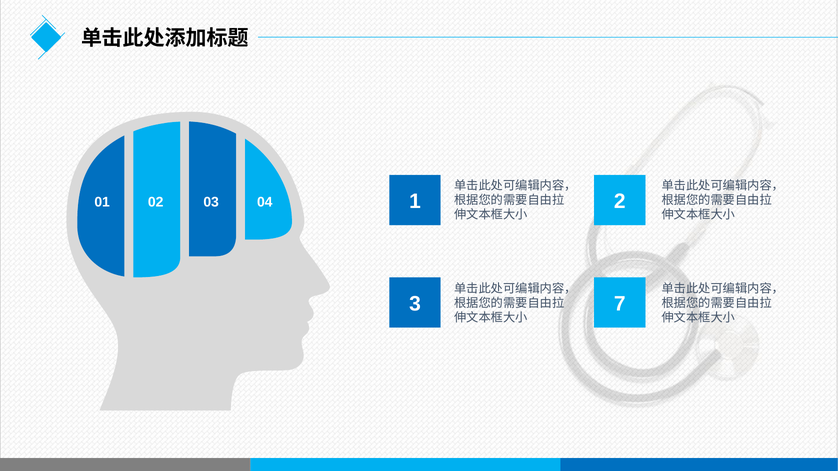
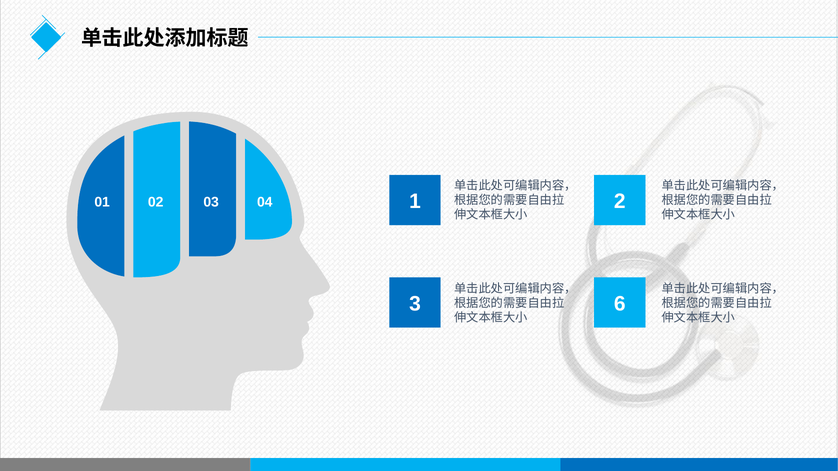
7: 7 -> 6 (620, 304)
